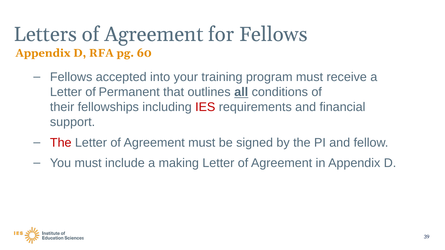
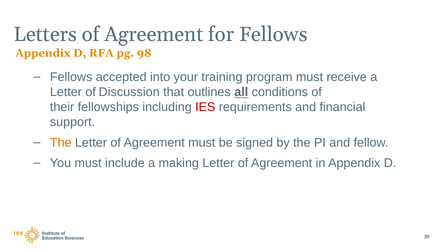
60: 60 -> 98 (144, 53)
Permanent: Permanent -> Discussion (129, 92)
The colour: red -> orange (61, 143)
